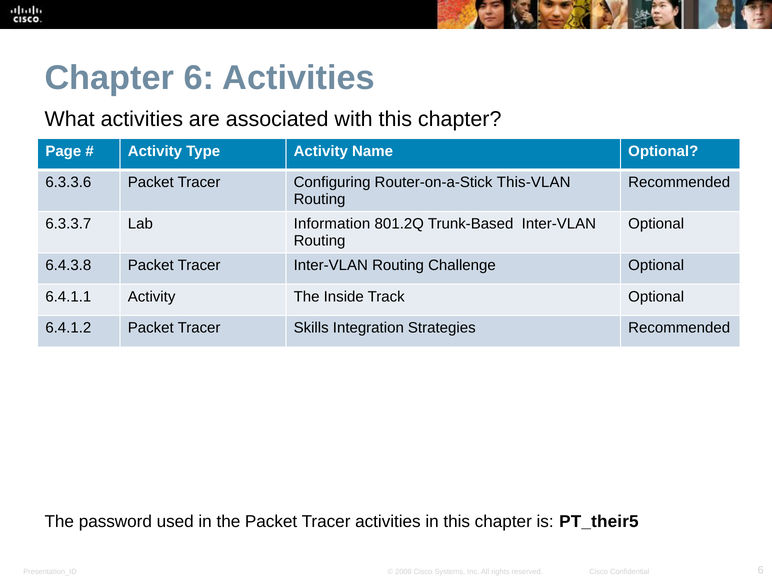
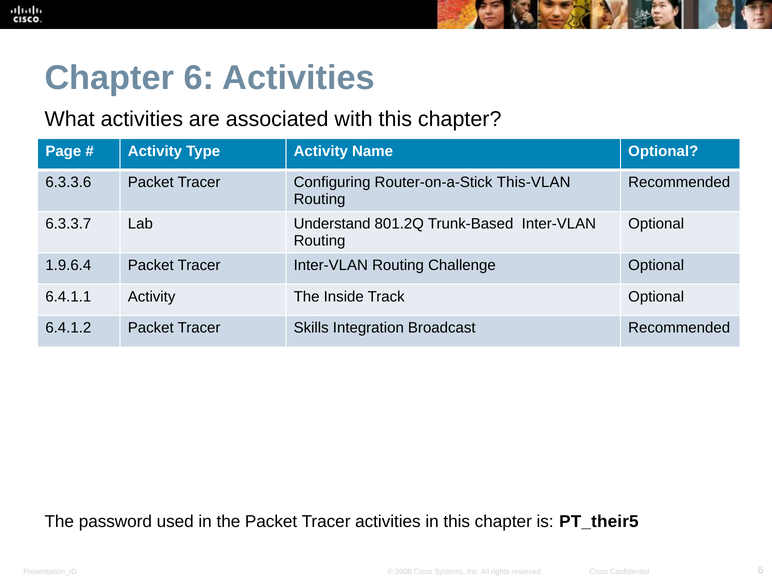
Information: Information -> Understand (332, 224)
6.4.3.8: 6.4.3.8 -> 1.9.6.4 (68, 265)
Strategies: Strategies -> Broadcast (442, 328)
